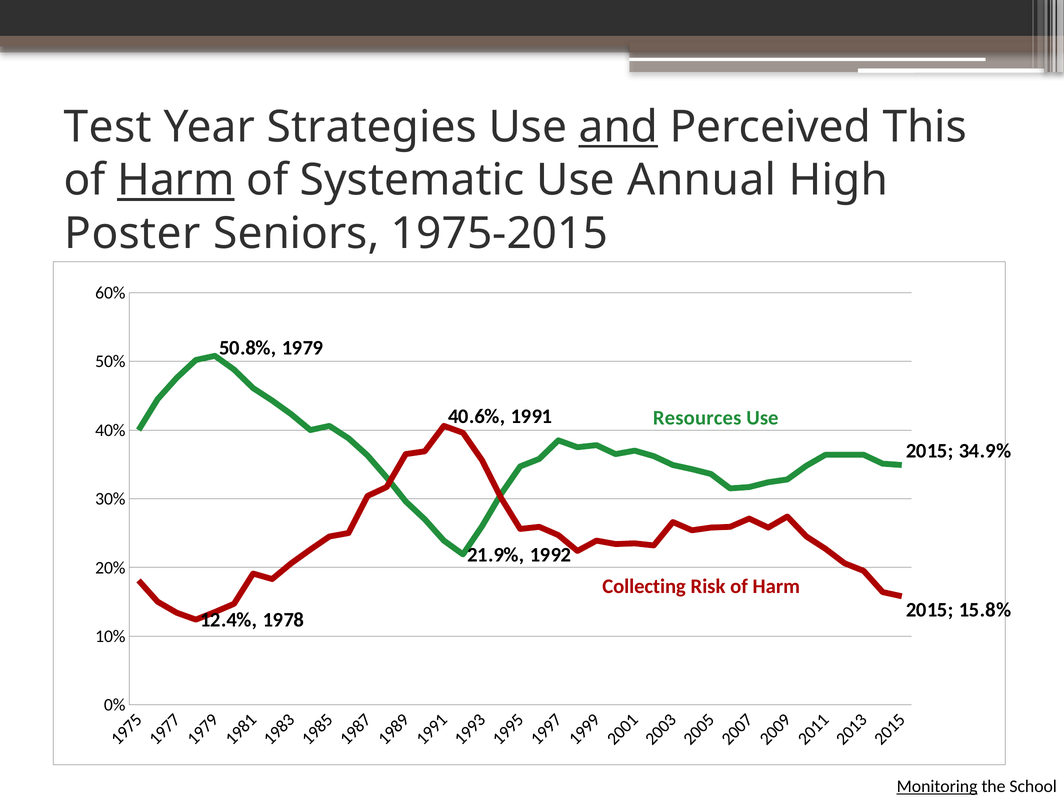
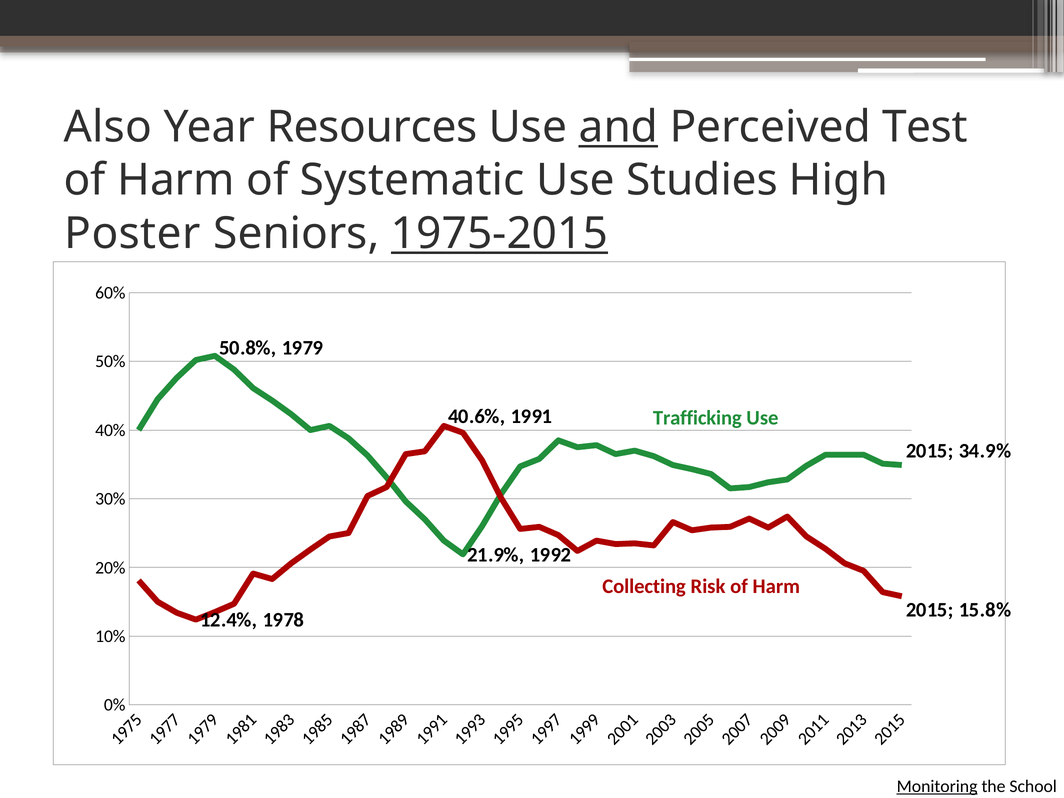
Test: Test -> Also (108, 127)
Strategies: Strategies -> Resources (372, 127)
This: This -> Test (925, 127)
Harm underline: present -> none (176, 180)
Annual: Annual -> Studies (702, 180)
1975-2015 underline: none -> present (499, 234)
Resources: Resources -> Trafficking (697, 418)
